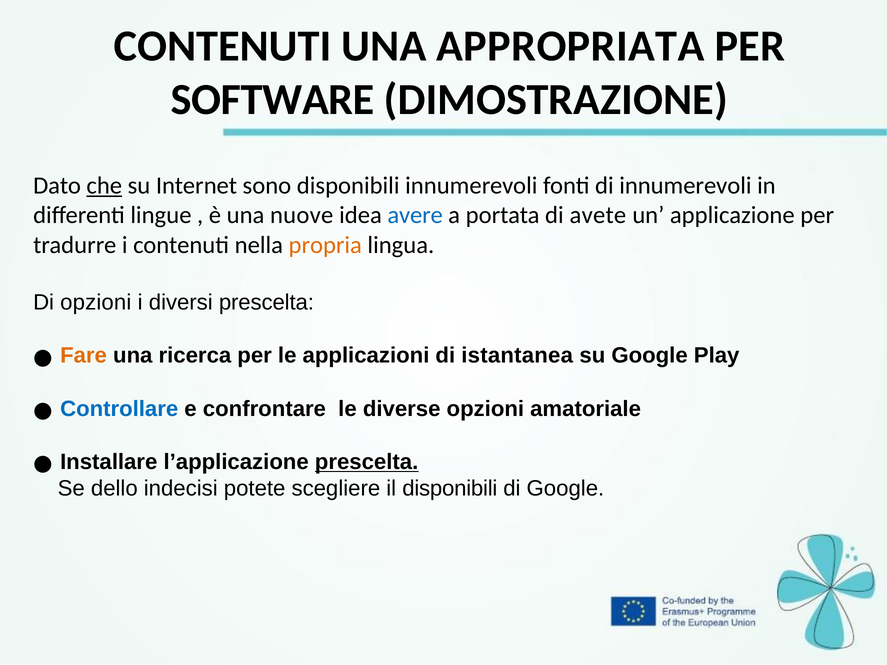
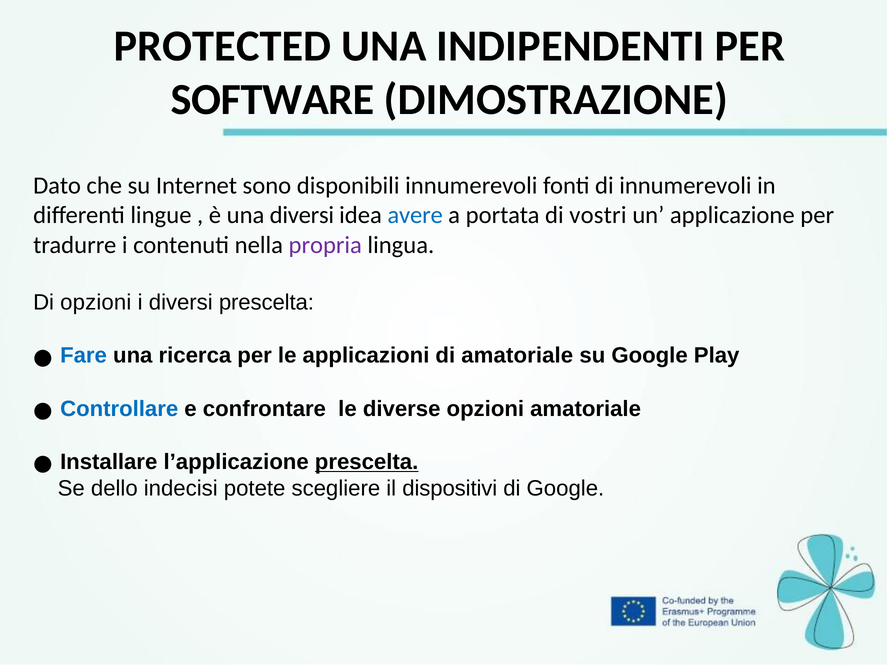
CONTENUTI: CONTENUTI -> PROTECTED (223, 46)
APPROPRIATA: APPROPRIATA -> INDIPENDENTI (571, 46)
che underline: present -> none (104, 186)
una nuove: nuove -> diversi (302, 215)
avete: avete -> vostri (598, 215)
propria colour: orange -> purple (325, 245)
Fare colour: orange -> blue (84, 356)
di istantanea: istantanea -> amatoriale (517, 356)
il disponibili: disponibili -> dispositivi (450, 489)
